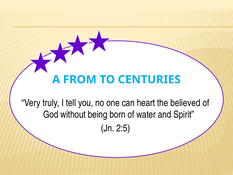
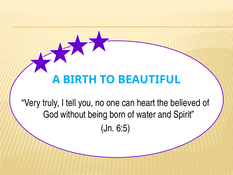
FROM: FROM -> BIRTH (80, 79)
CENTURIES: CENTURIES -> BEAUTIFUL (149, 79)
2:5: 2:5 -> 6:5 (123, 128)
